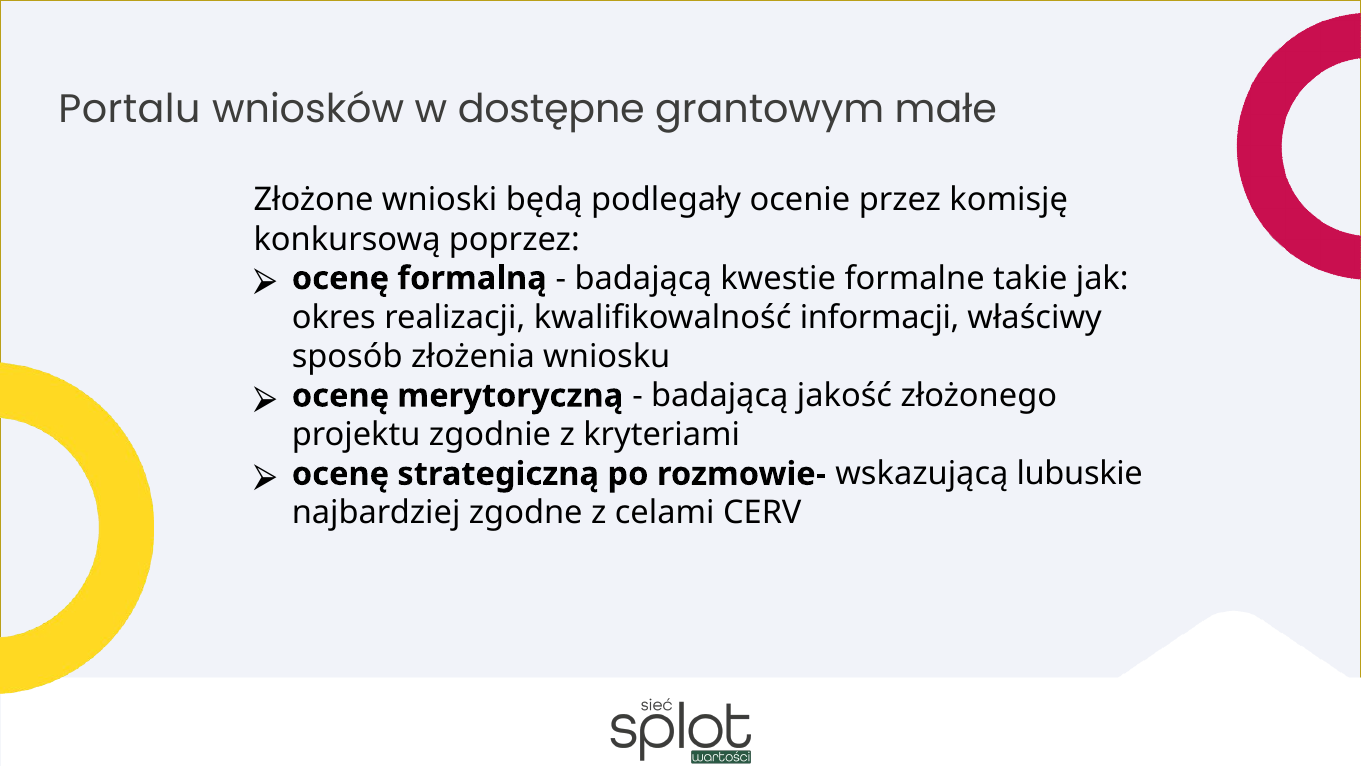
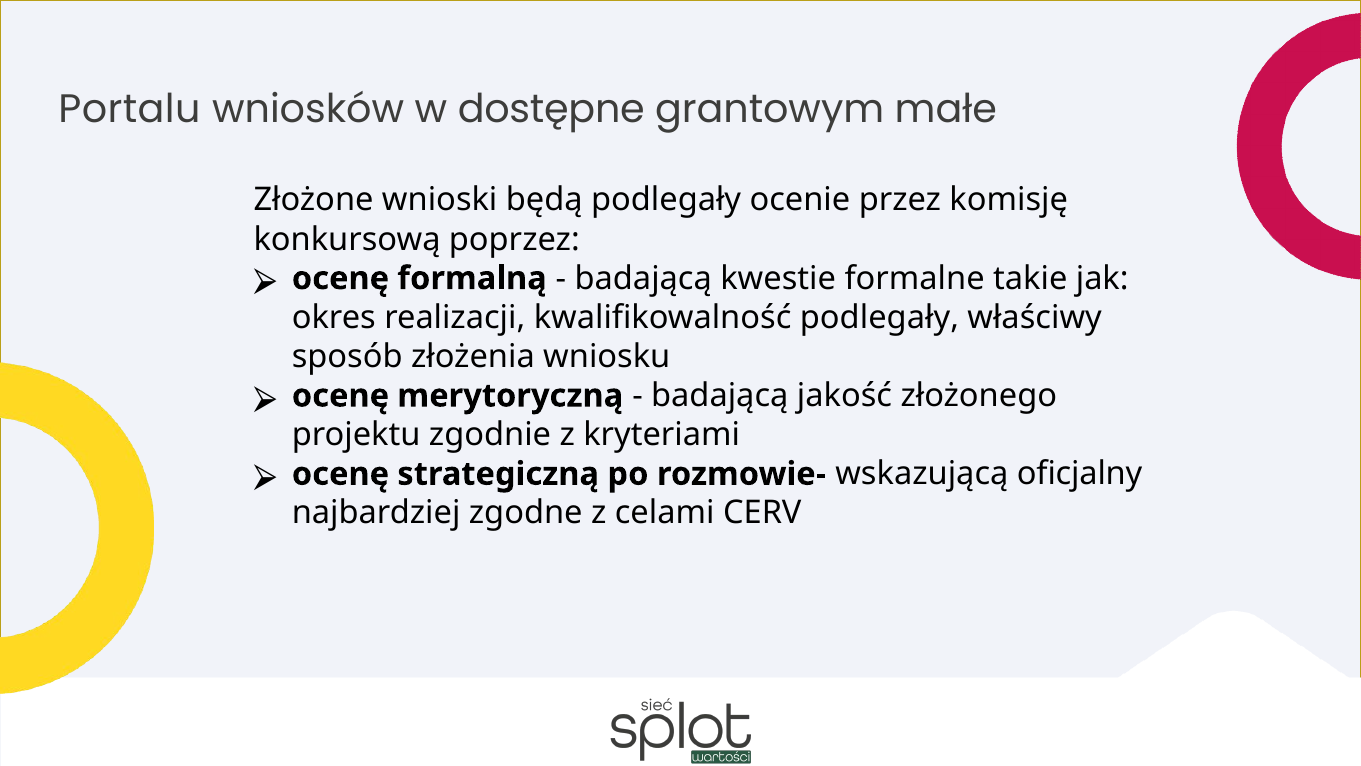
kwalifikowalność informacji: informacji -> podlegały (879, 317)
lubuskie: lubuskie -> oficjalny (1080, 474)
